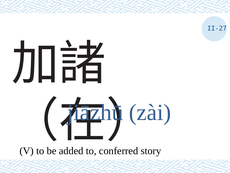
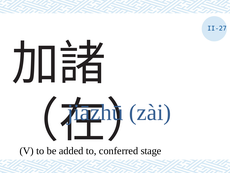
story: story -> stage (151, 150)
